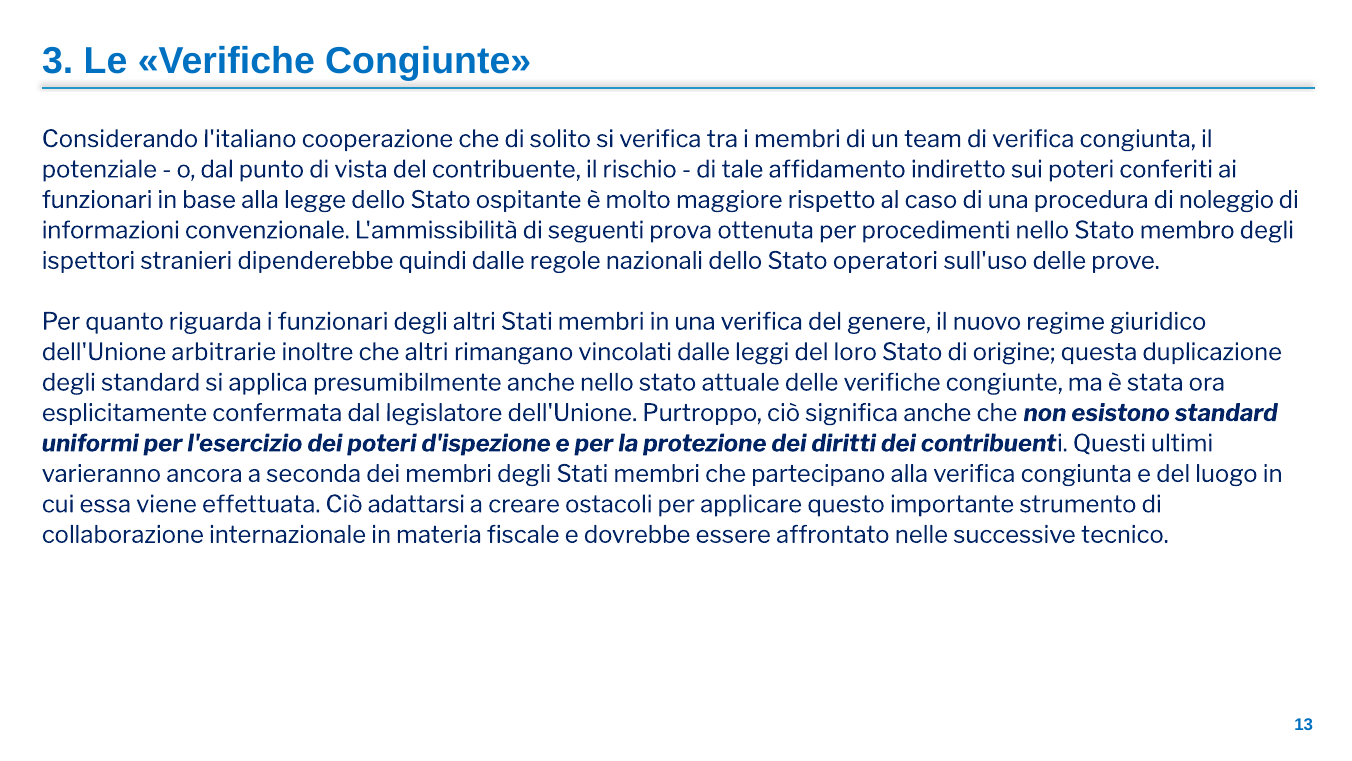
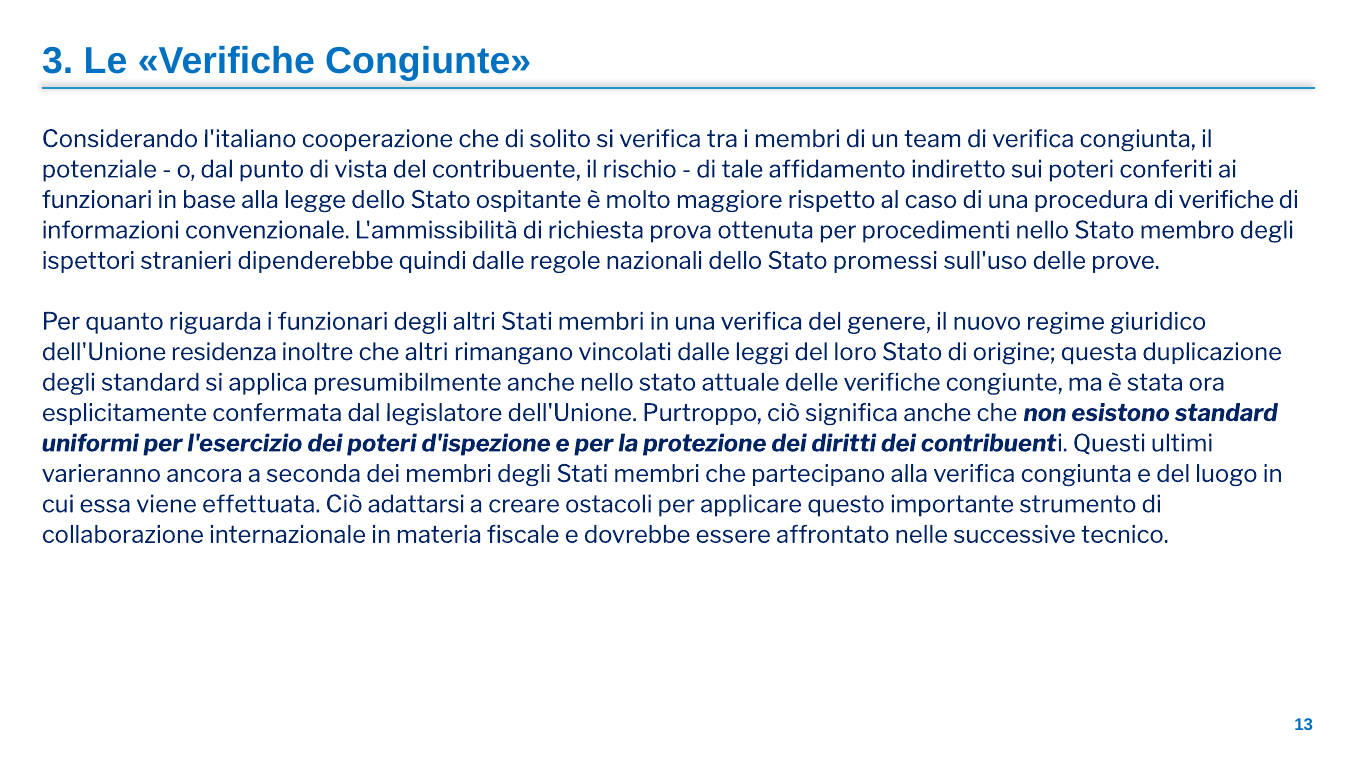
di noleggio: noleggio -> verifiche (1226, 200)
seguenti: seguenti -> richiesta (596, 230)
operatori: operatori -> promessi (885, 261)
arbitrarie: arbitrarie -> residenza (224, 352)
